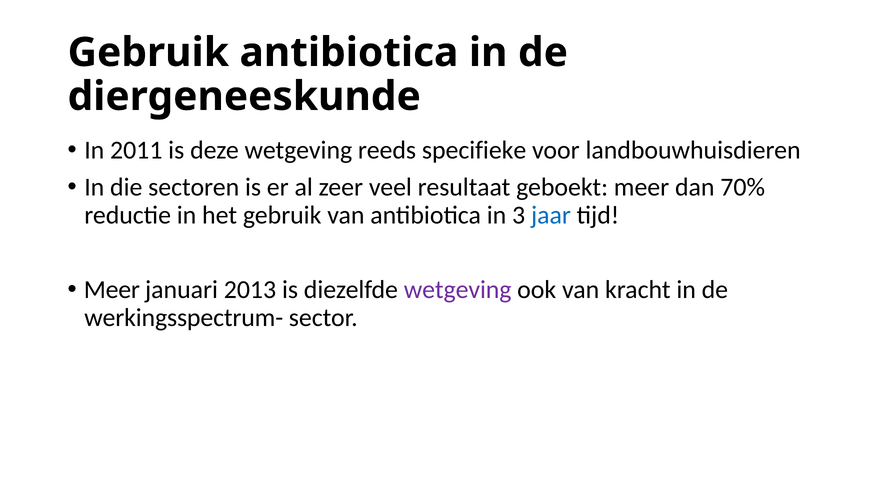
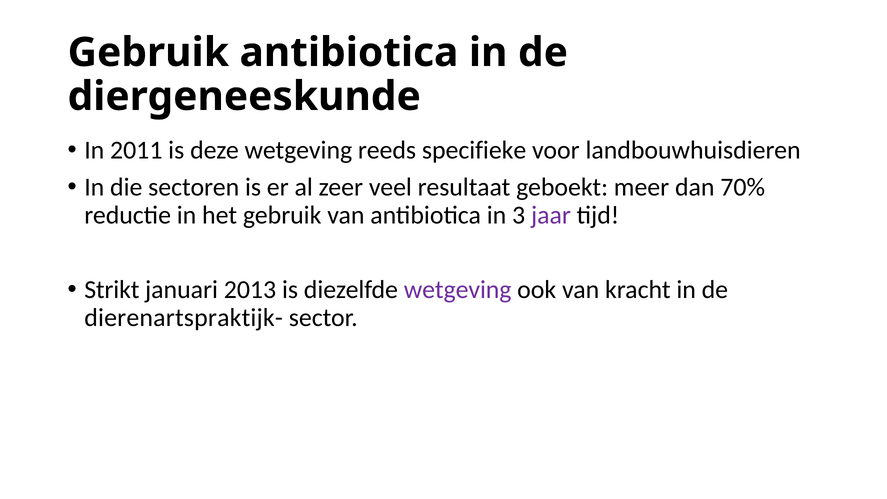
jaar colour: blue -> purple (551, 215)
Meer: Meer -> Strikt (112, 289)
werkingsspectrum-: werkingsspectrum- -> dierenartspraktijk- (184, 317)
